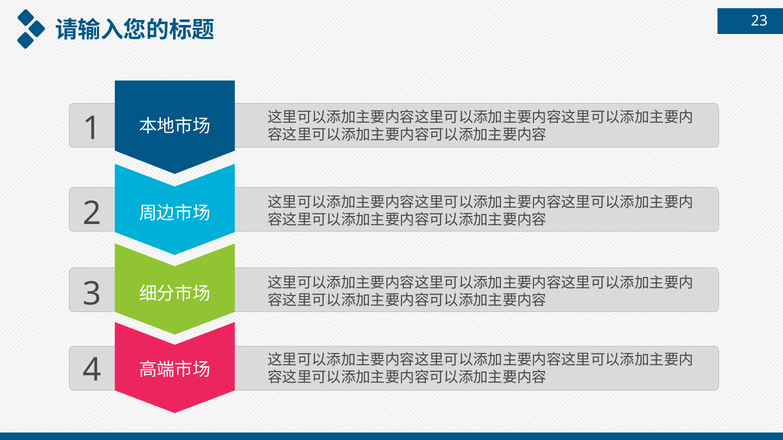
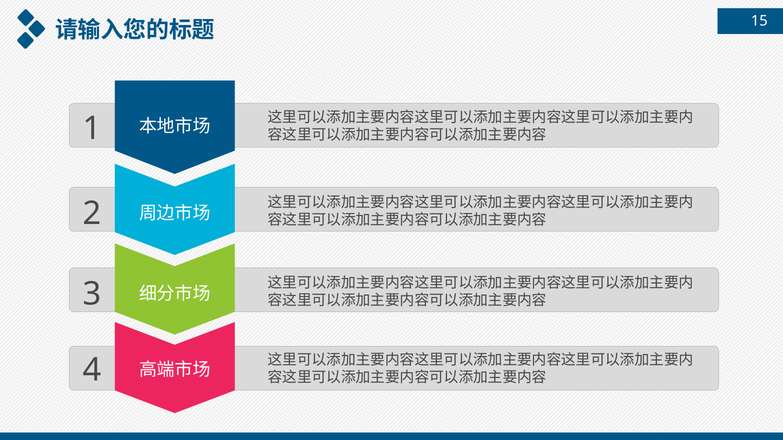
23: 23 -> 15 (759, 21)
